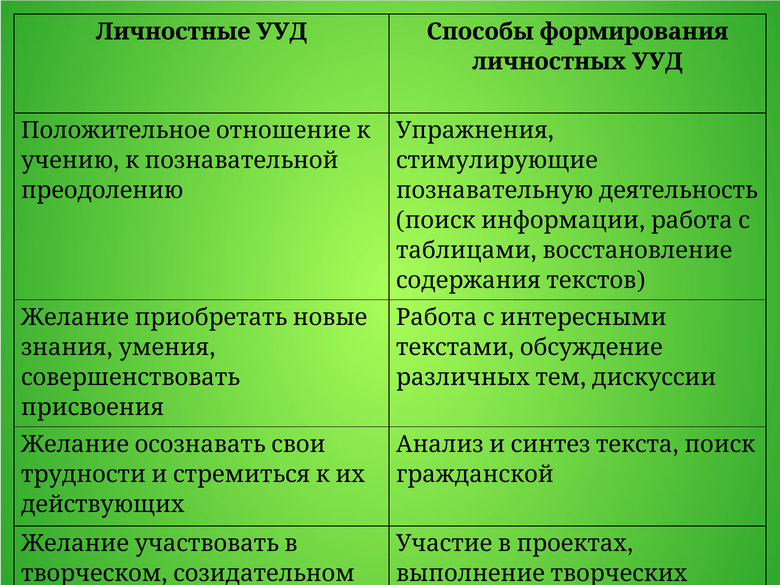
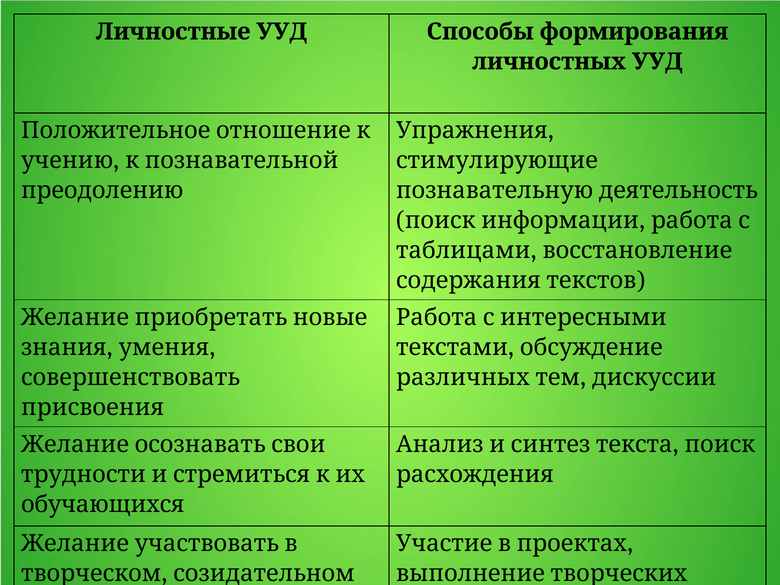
гражданской: гражданской -> расхождения (475, 474)
действующих: действующих -> обучающихся (103, 504)
